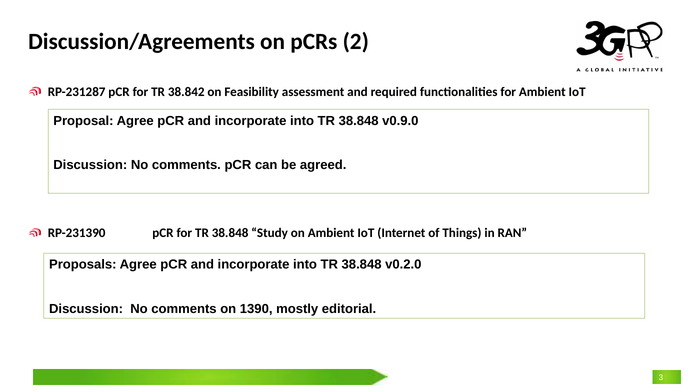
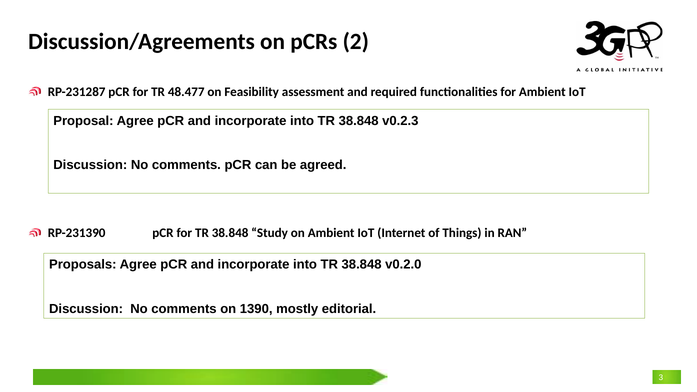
38.842: 38.842 -> 48.477 (186, 92)
v0.9.0: v0.9.0 -> v0.2.3 (400, 121)
